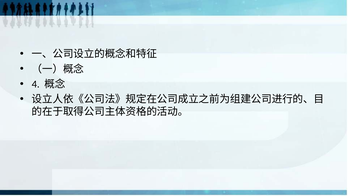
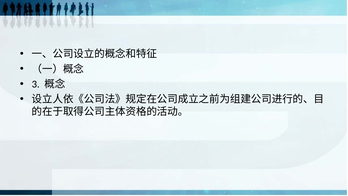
4: 4 -> 3 (36, 84)
